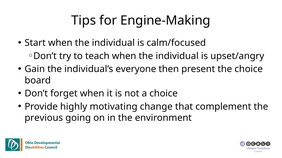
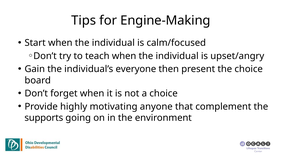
change: change -> anyone (156, 107)
previous: previous -> supports (44, 118)
